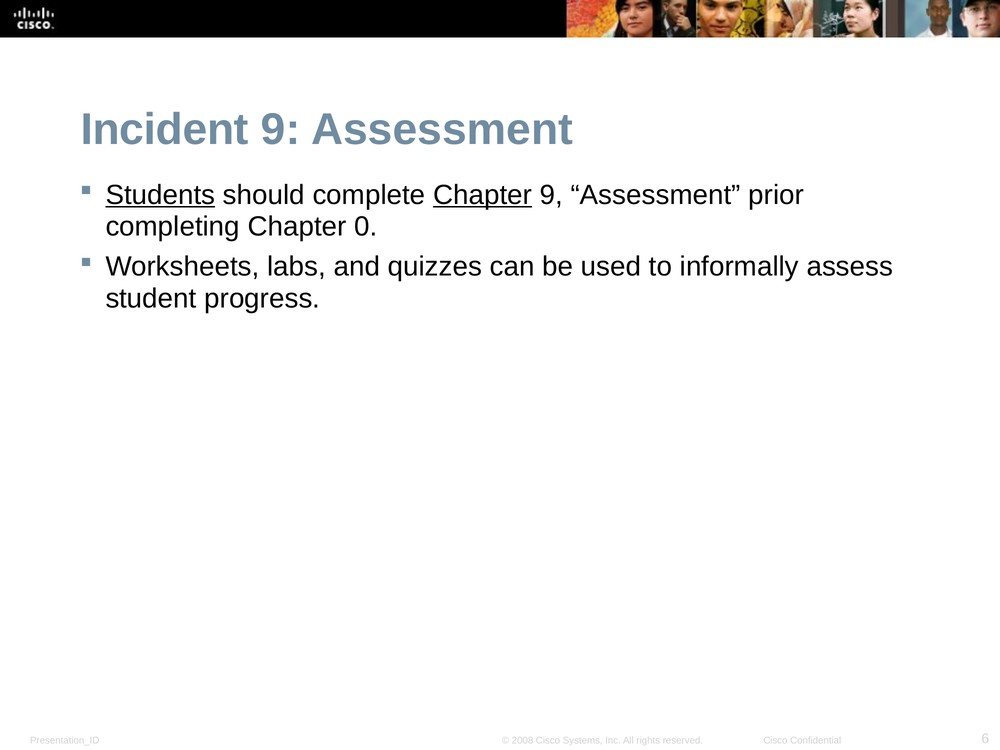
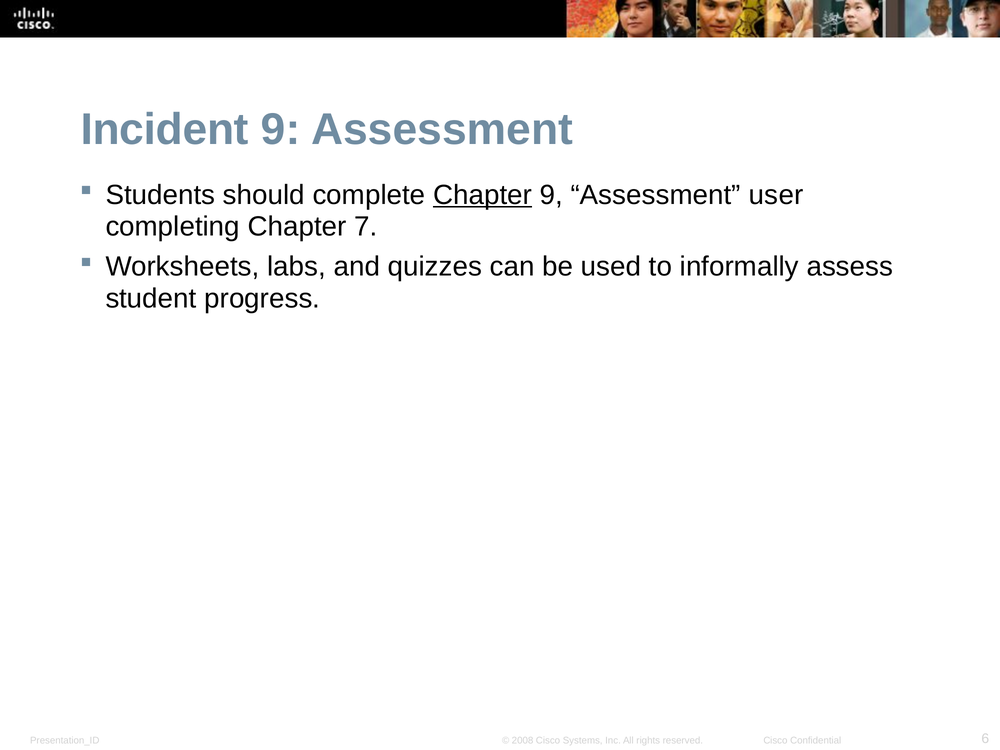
Students underline: present -> none (160, 195)
prior: prior -> user (776, 195)
0: 0 -> 7 (366, 227)
